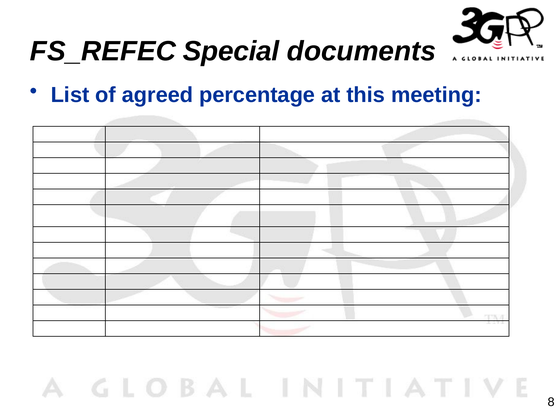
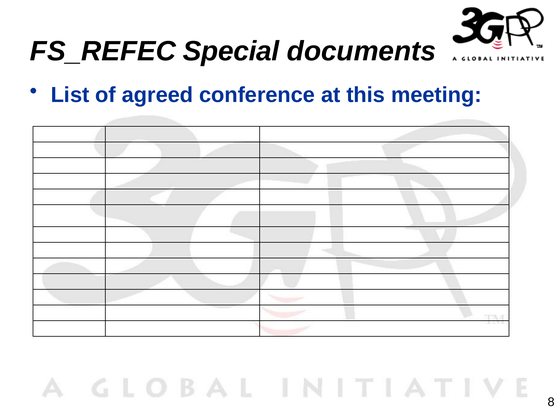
percentage: percentage -> conference (257, 95)
